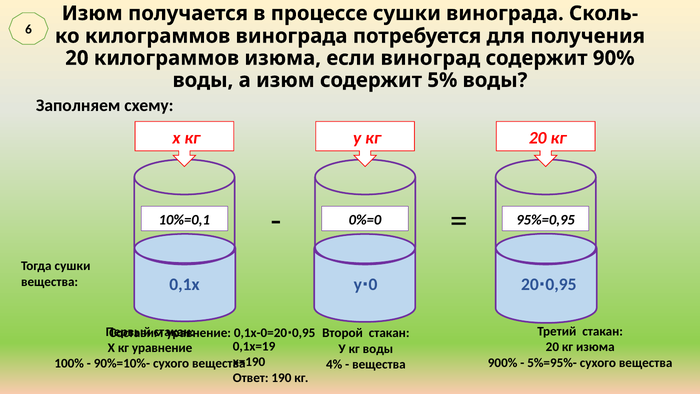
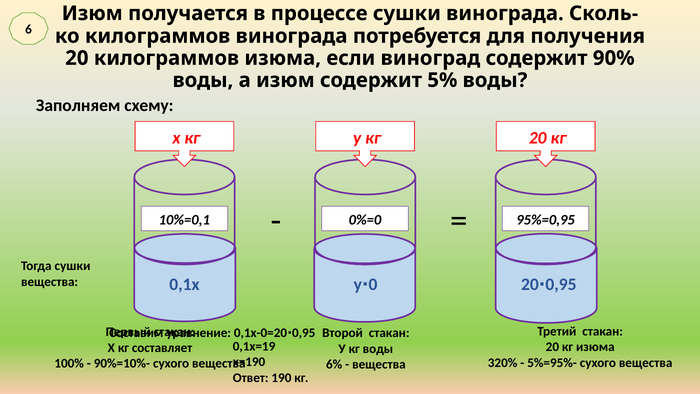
кг уравнение: уравнение -> составляет (162, 348)
900%: 900% -> 320% (503, 363)
4%: 4% -> 6% (334, 364)
